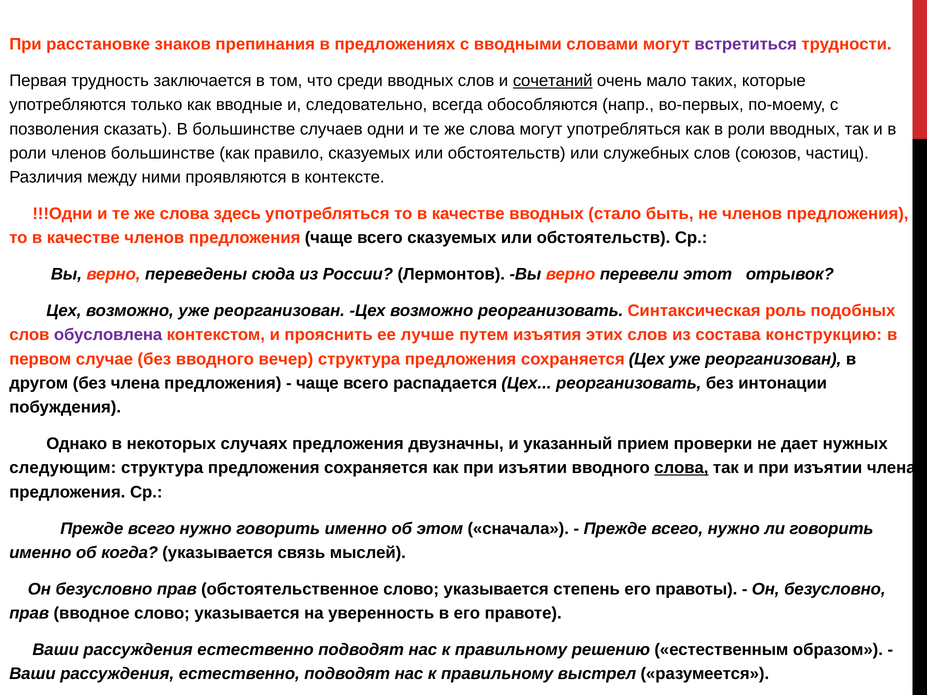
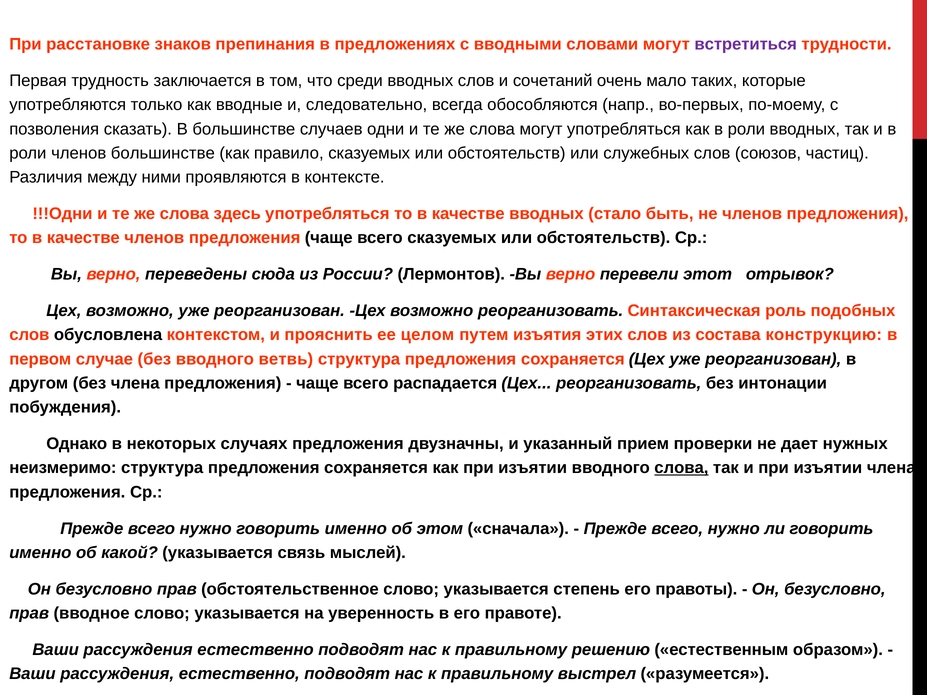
сочетаний underline: present -> none (553, 81)
обусловлена colour: purple -> black (108, 335)
лучше: лучше -> целом (427, 335)
вечер: вечер -> ветвь (286, 359)
следующим: следующим -> неизмеримо (63, 468)
когда: когда -> какой (130, 553)
